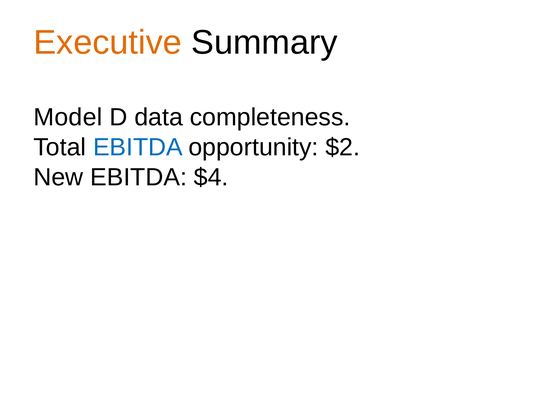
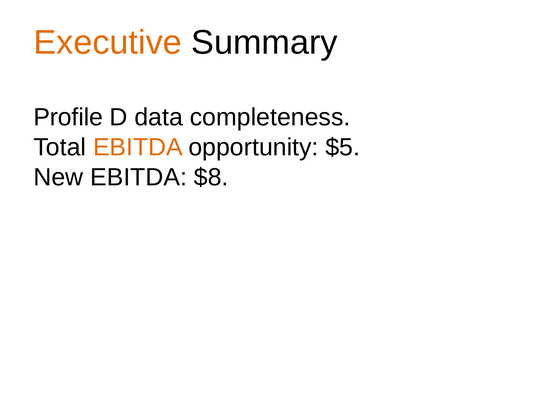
Model: Model -> Profile (68, 117)
EBITDA colour: blue -> orange (138, 147)
$2: $2 -> $5 (343, 147)
$4: $4 -> $8 (211, 177)
